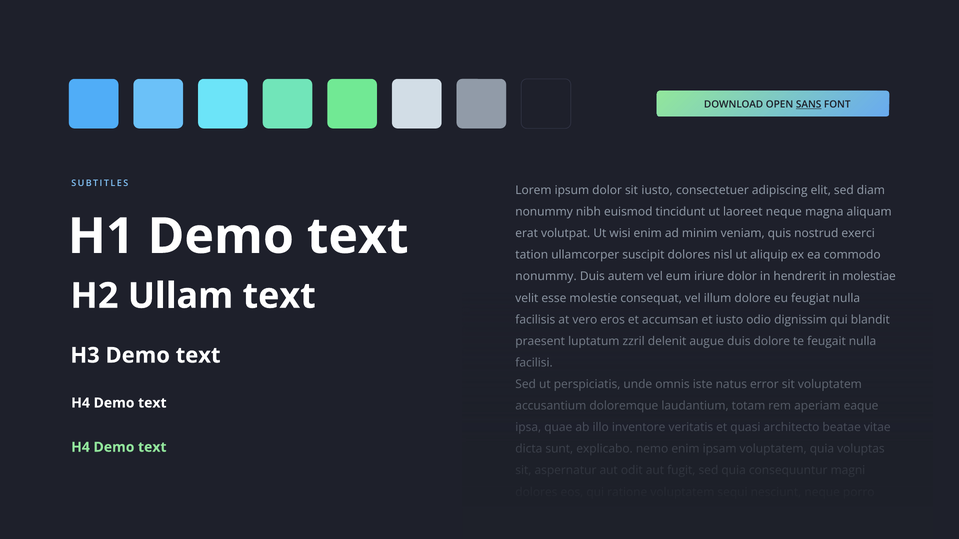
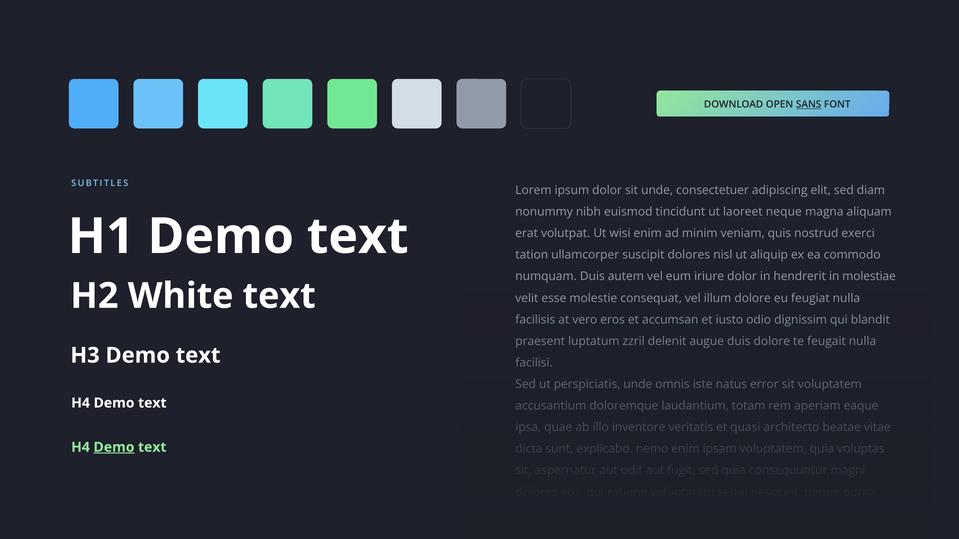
sit iusto: iusto -> unde (657, 190)
nonummy: nonummy -> numquam (546, 277)
H2 Ullam: Ullam -> White (181, 296)
Demo underline: none -> present (114, 448)
